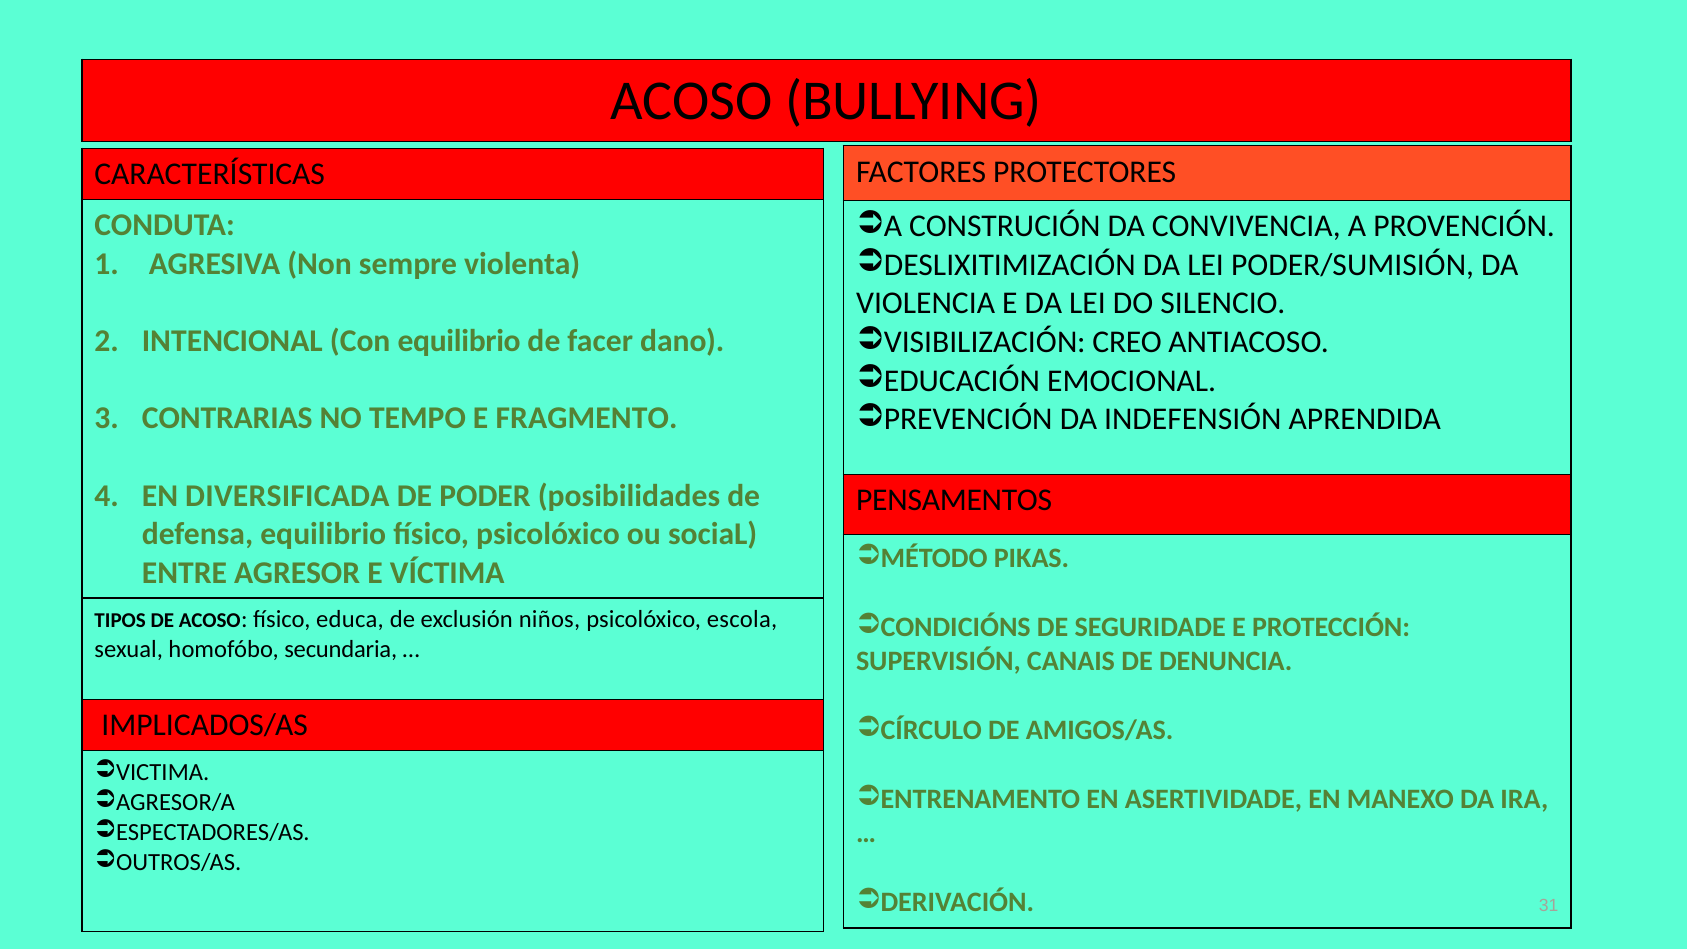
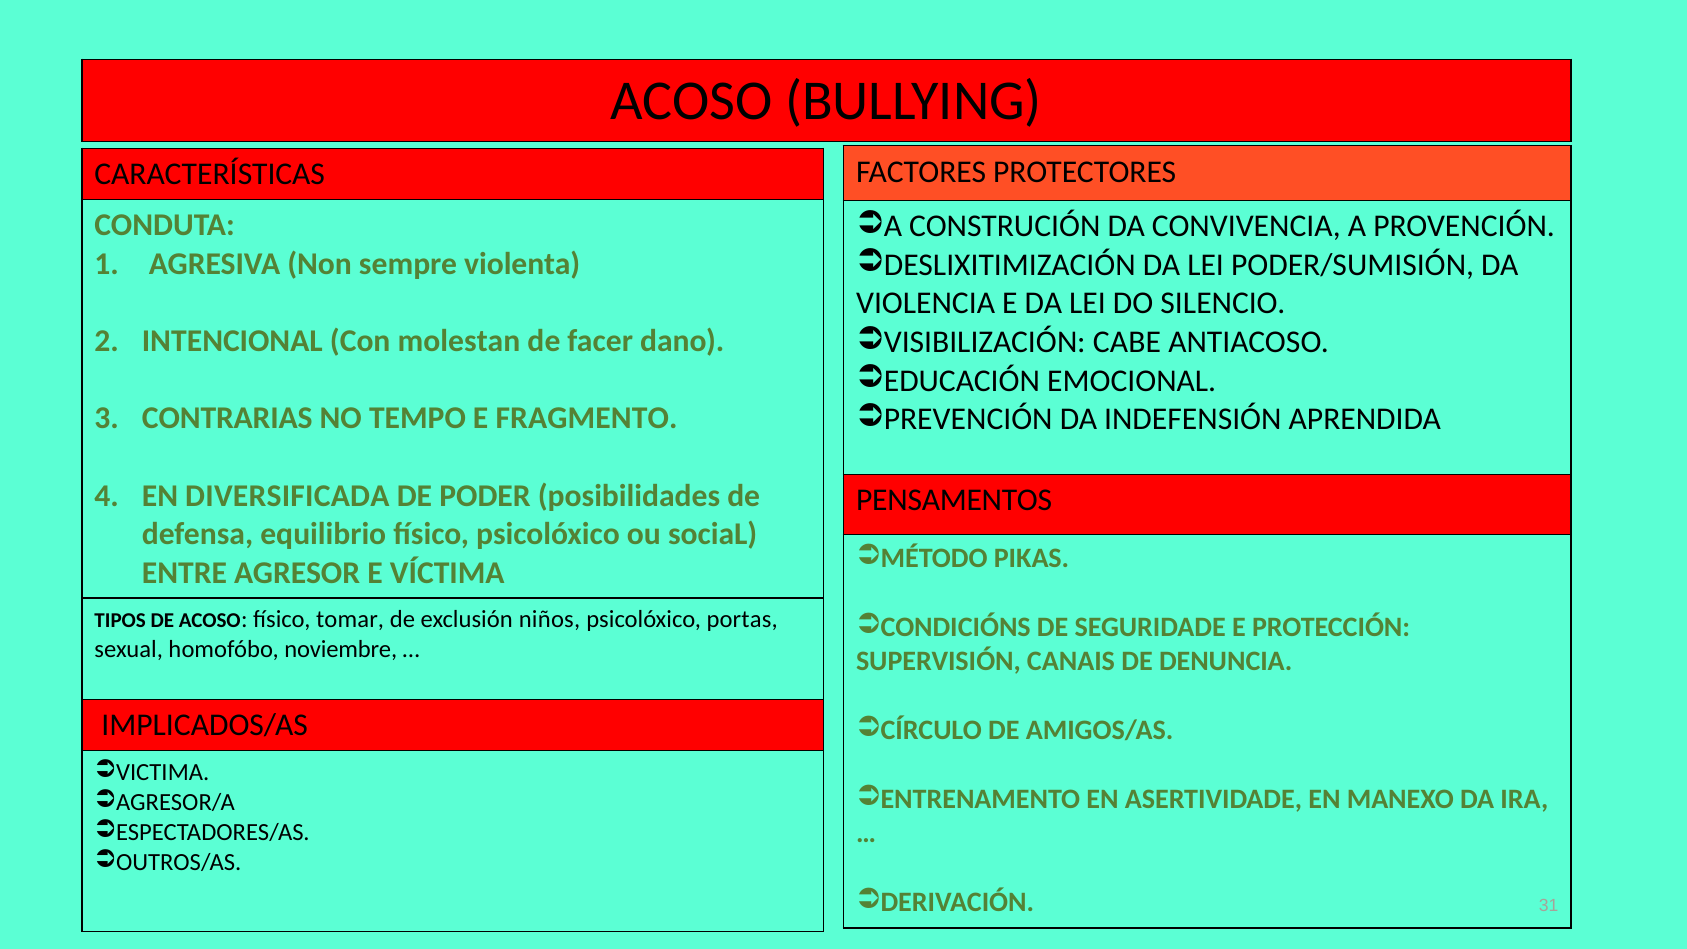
CREO: CREO -> CABE (1127, 342)
Con equilibrio: equilibrio -> molestan (459, 341)
educa: educa -> tomar (350, 620)
escola: escola -> portas (742, 620)
secundaria: secundaria -> noviembre (341, 650)
